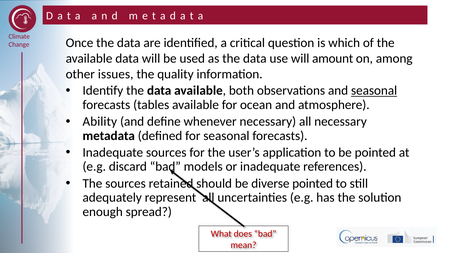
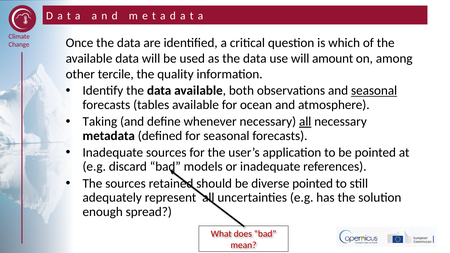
issues: issues -> tercile (116, 74)
Ability: Ability -> Taking (100, 122)
all underline: none -> present (305, 122)
